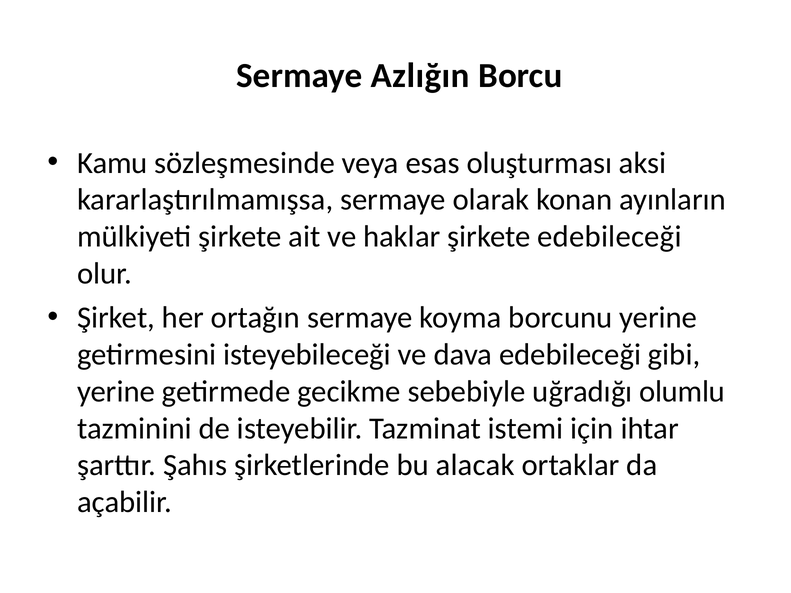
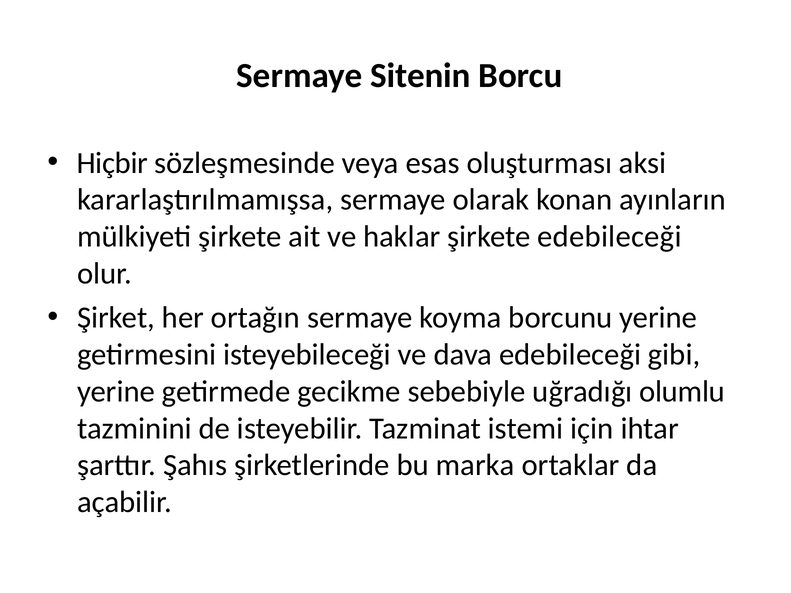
Azlığın: Azlığın -> Sitenin (420, 76)
Kamu: Kamu -> Hiçbir (112, 163)
alacak: alacak -> marka (475, 466)
